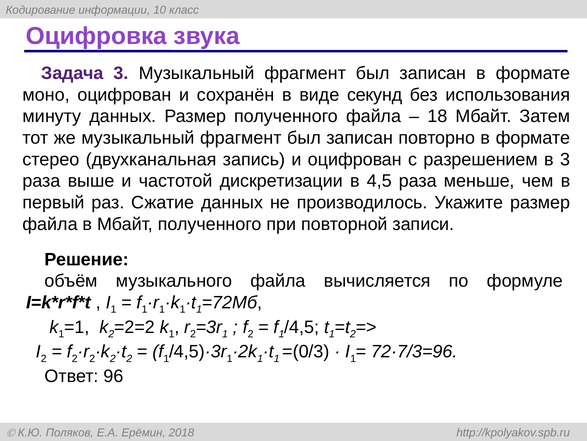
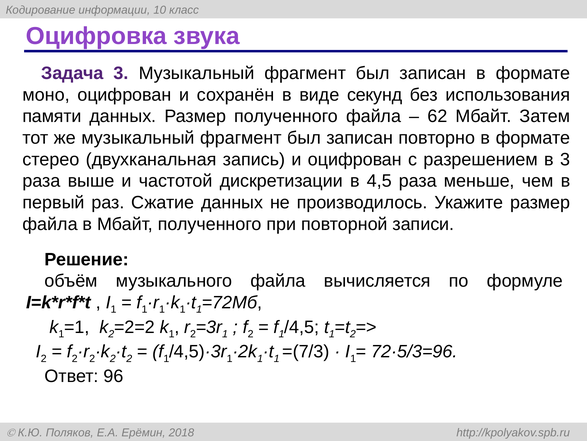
минуту: минуту -> памяти (52, 116)
18: 18 -> 62 (437, 116)
=(0/3: =(0/3 -> =(7/3 (306, 351)
72·7/3=96: 72·7/3=96 -> 72·5/3=96 (414, 351)
